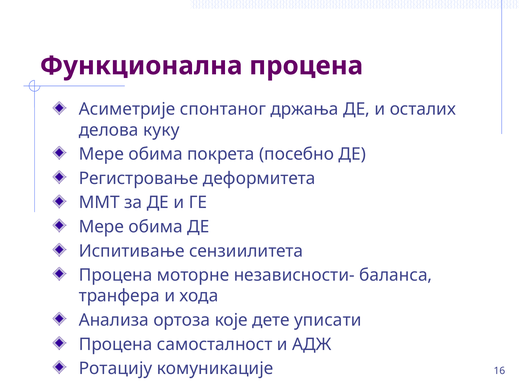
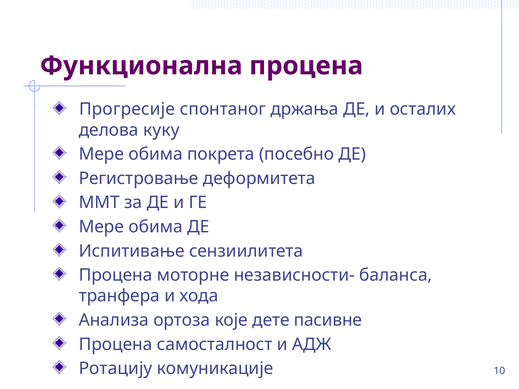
Асиметрије: Асиметрије -> Прогресије (127, 109)
уписати: уписати -> пасивне (328, 320)
16: 16 -> 10 (499, 371)
